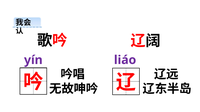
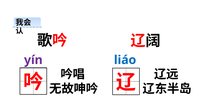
liáo colour: purple -> blue (125, 60)
